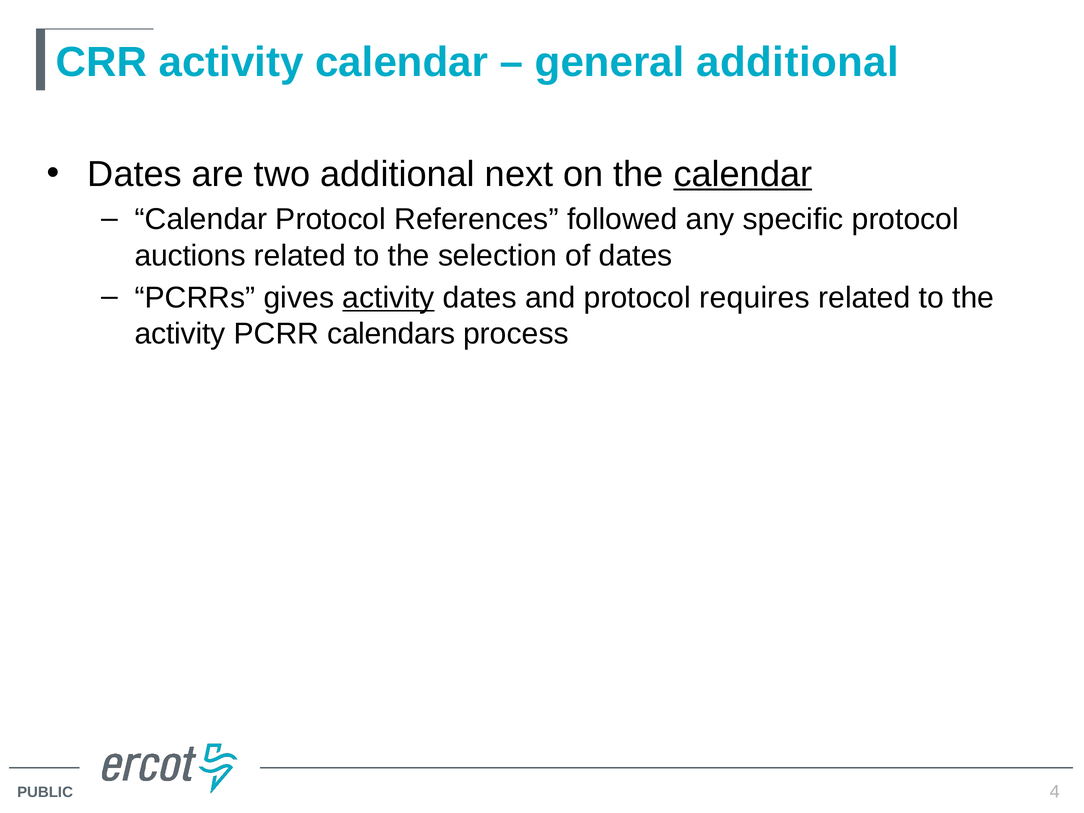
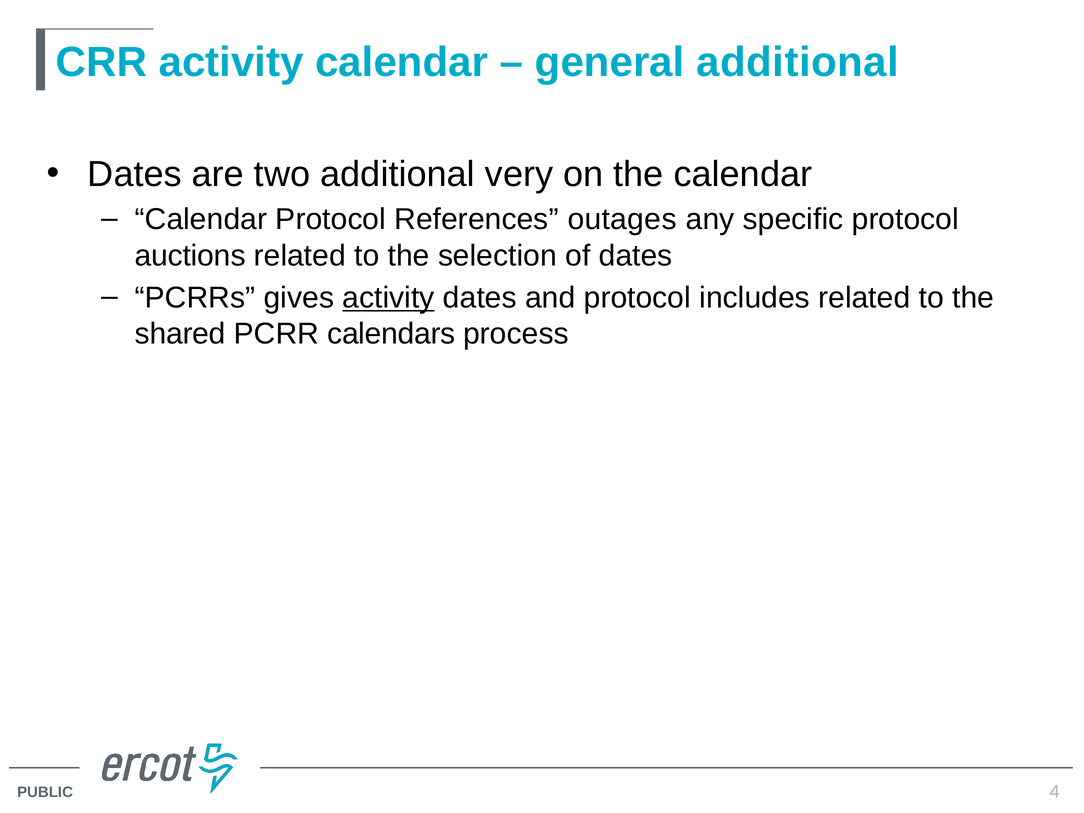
next: next -> very (519, 174)
calendar underline: present -> none (743, 174)
followed: followed -> outages (622, 219)
requires: requires -> includes (755, 298)
activity: activity -> shared (180, 334)
